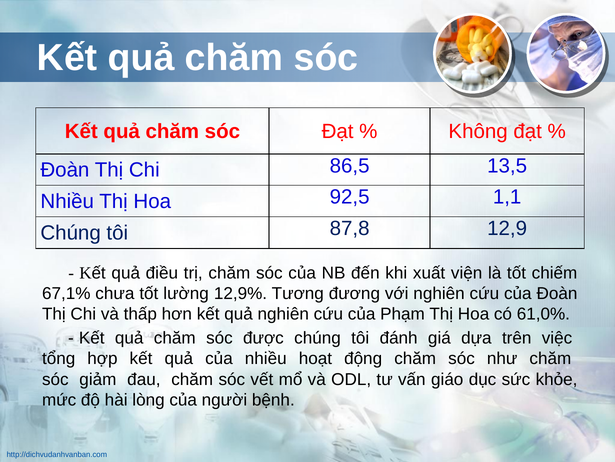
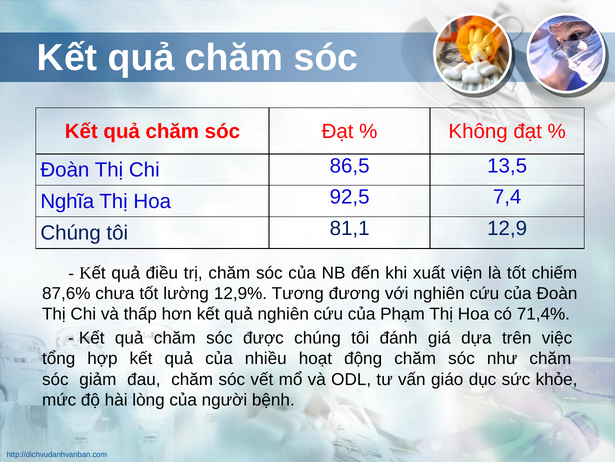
Nhiều: Nhiều -> Nghĩa (67, 201)
1,1: 1,1 -> 7,4 (507, 197)
87,8: 87,8 -> 81,1 (350, 228)
67,1%: 67,1% -> 87,6% (66, 293)
61,0%: 61,0% -> 71,4% (543, 314)
